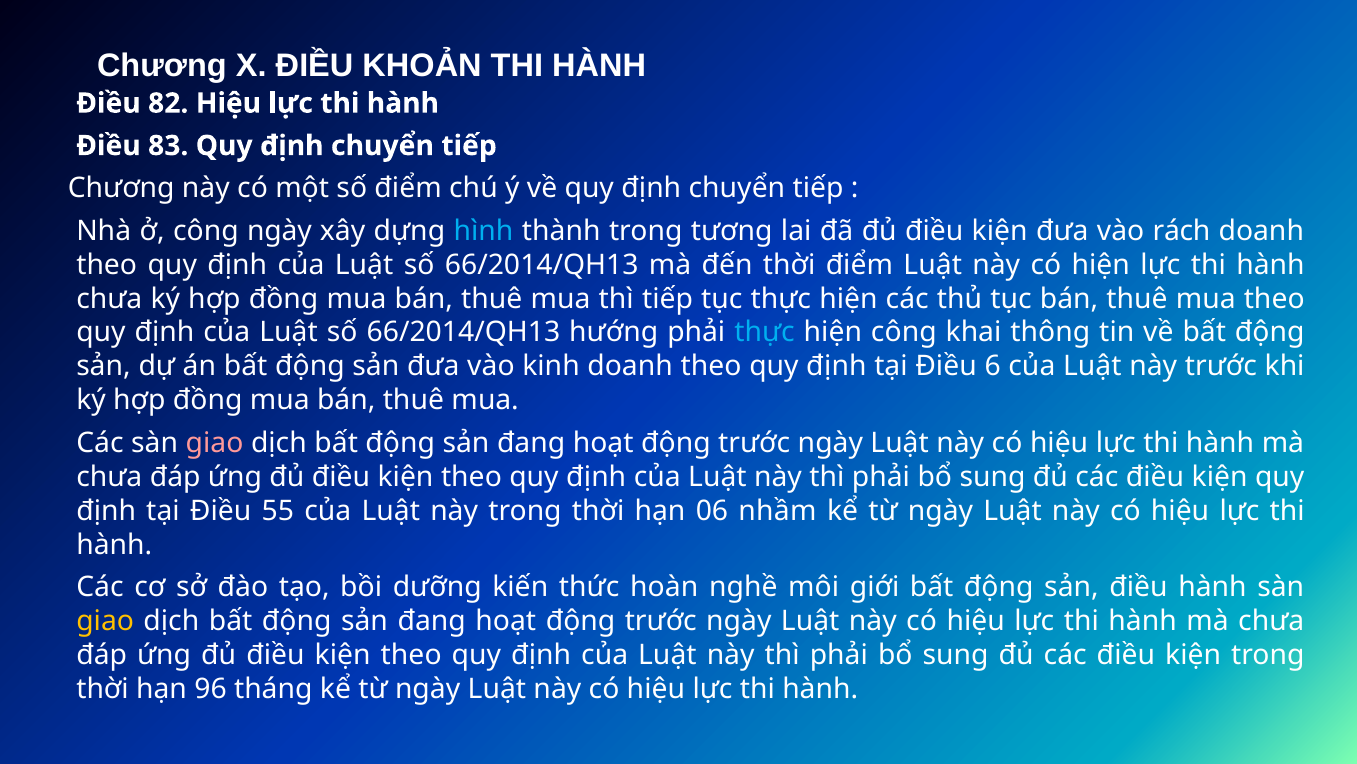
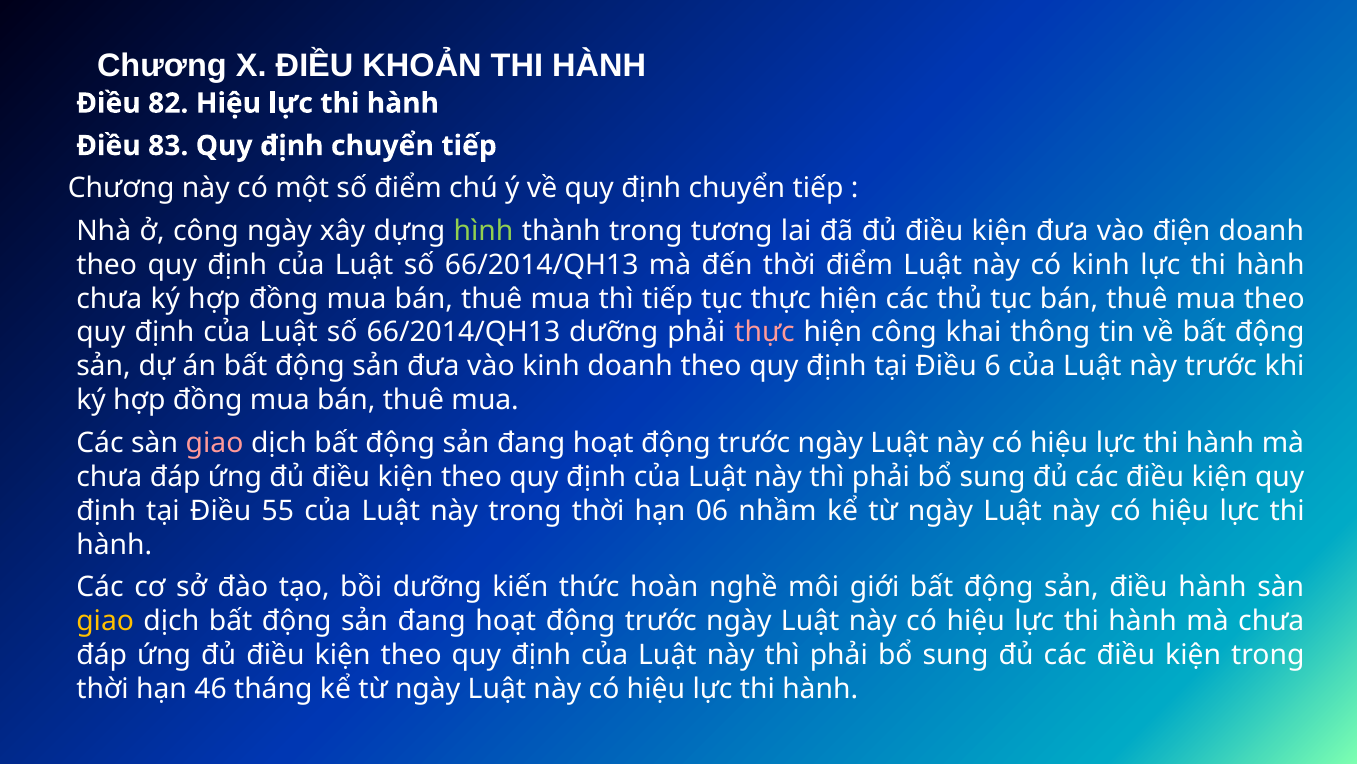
hình colour: light blue -> light green (484, 231)
rách: rách -> điện (1182, 231)
có hiện: hiện -> kinh (1101, 264)
66/2014/QH13 hướng: hướng -> dưỡng (614, 332)
thực colour: light blue -> pink (765, 332)
96: 96 -> 46 (211, 689)
